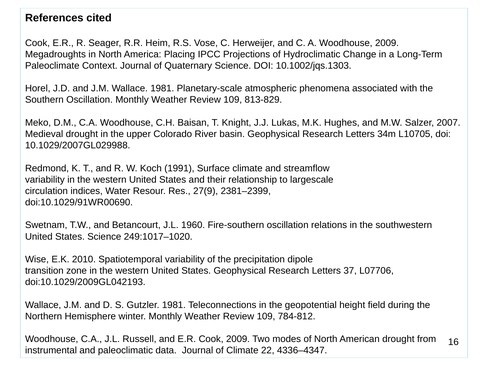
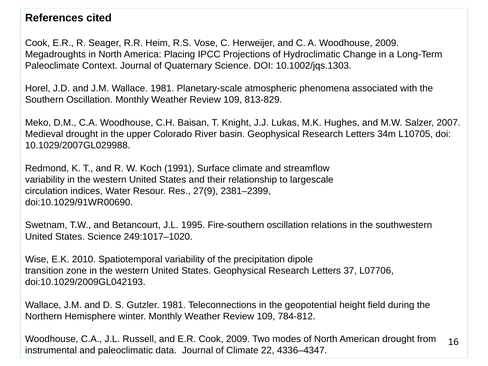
1960: 1960 -> 1995 (193, 225)
